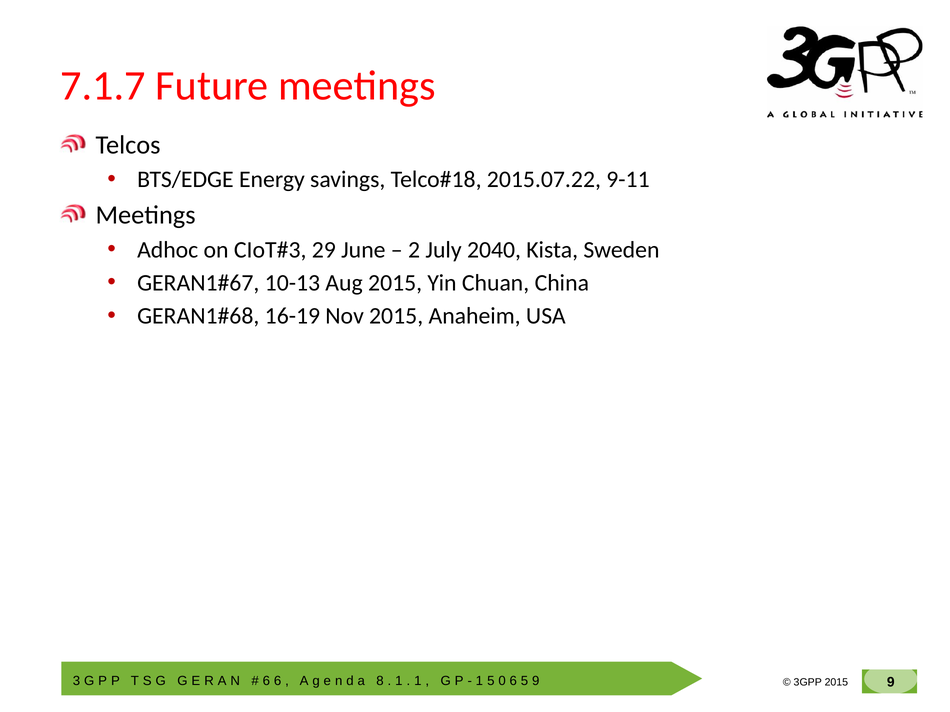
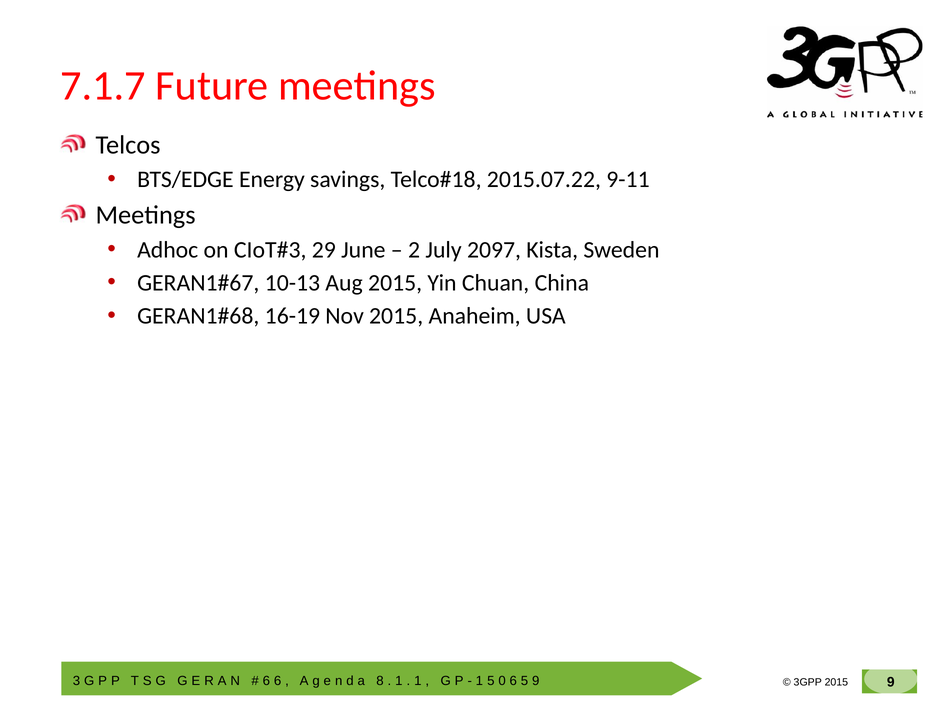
2040: 2040 -> 2097 (494, 250)
